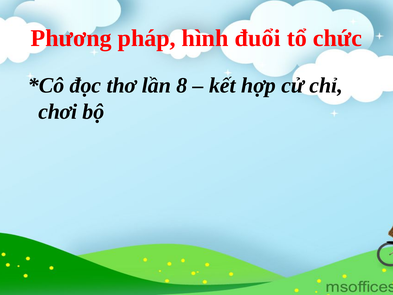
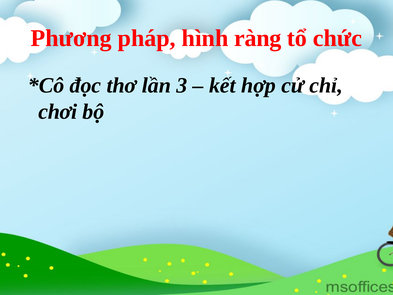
đuổi: đuổi -> ràng (258, 38)
8: 8 -> 3 (182, 85)
